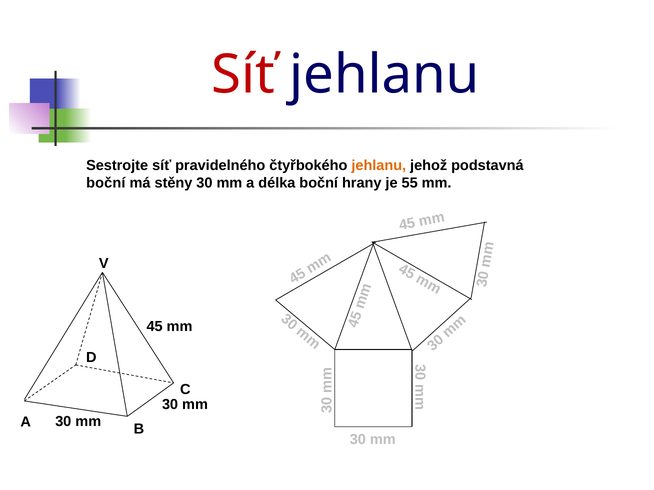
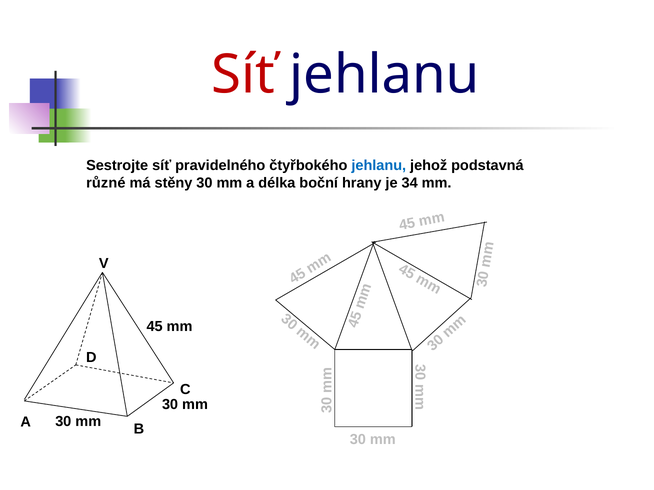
jehlanu colour: orange -> blue (379, 165)
boční: boční -> různé (106, 183)
55: 55 -> 34 (410, 183)
